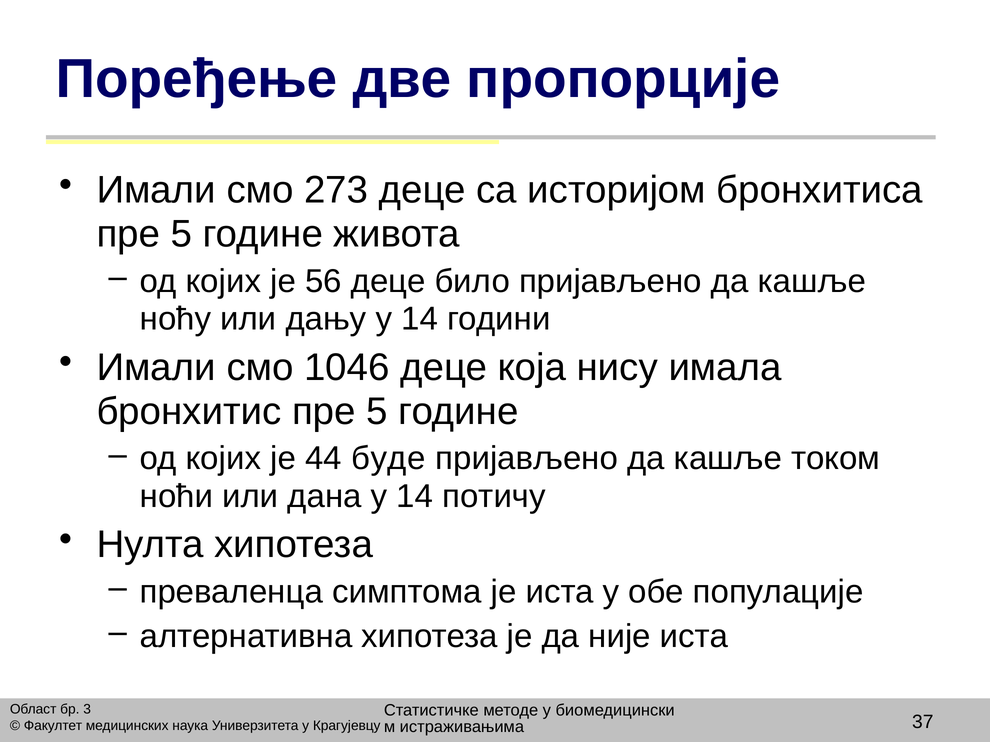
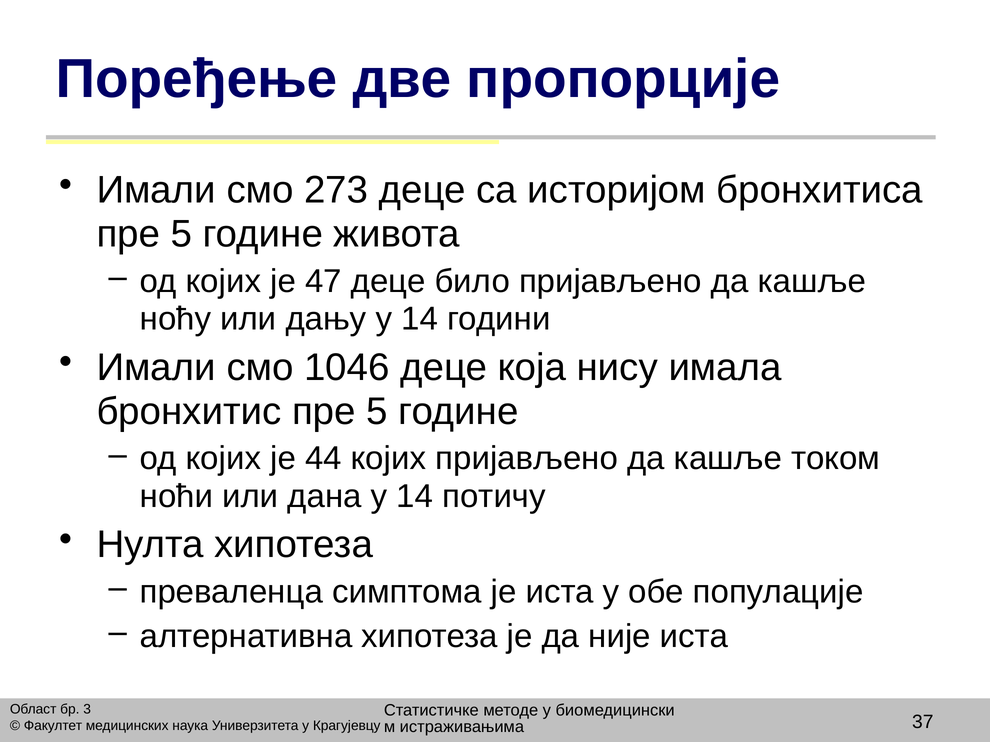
56: 56 -> 47 (323, 282)
44 буде: буде -> којих (389, 459)
